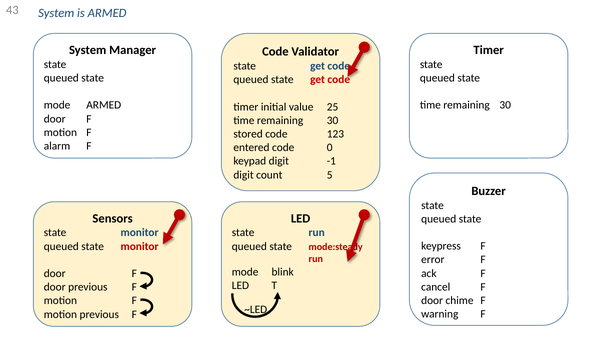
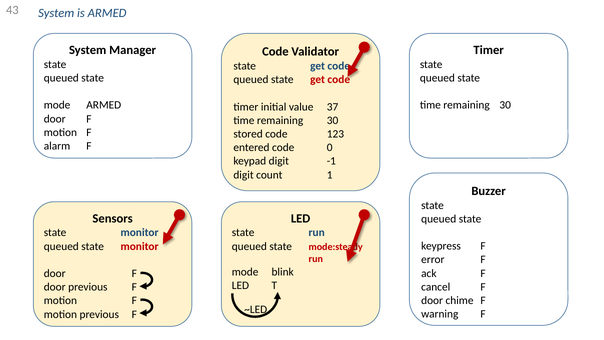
25: 25 -> 37 (333, 107)
5: 5 -> 1 (330, 175)
